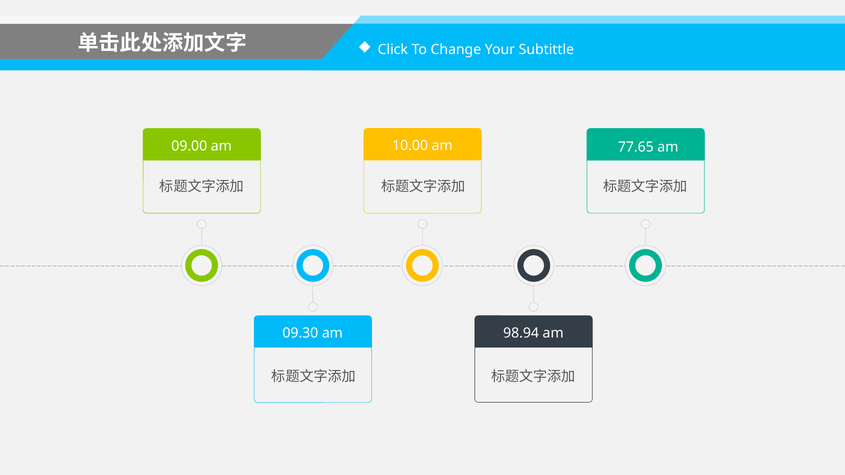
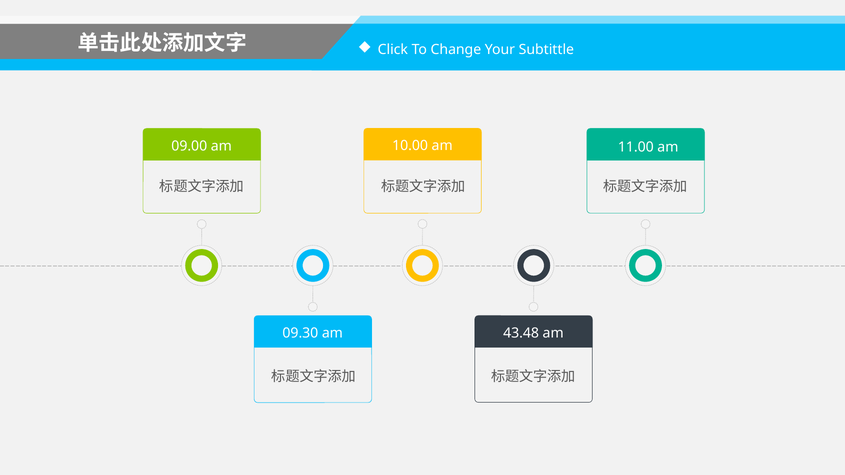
77.65: 77.65 -> 11.00 (636, 147)
98.94: 98.94 -> 43.48 (521, 333)
